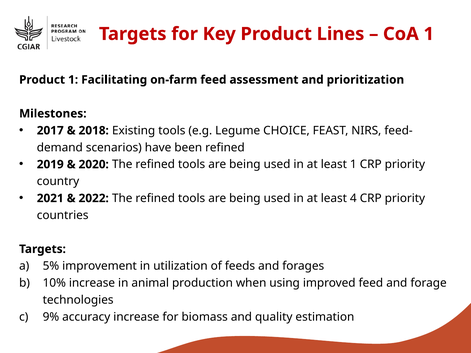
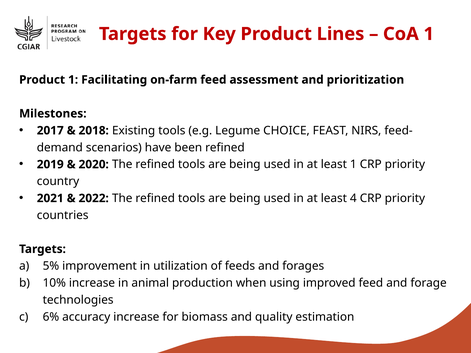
9%: 9% -> 6% (51, 317)
